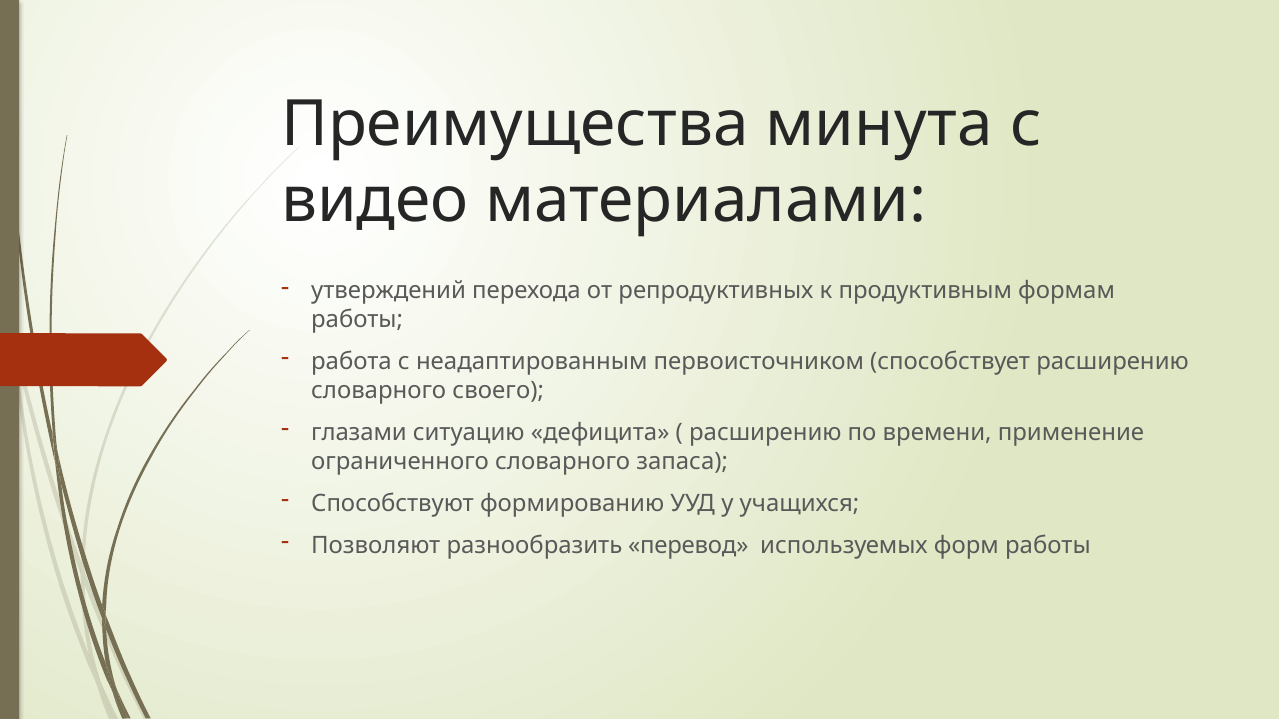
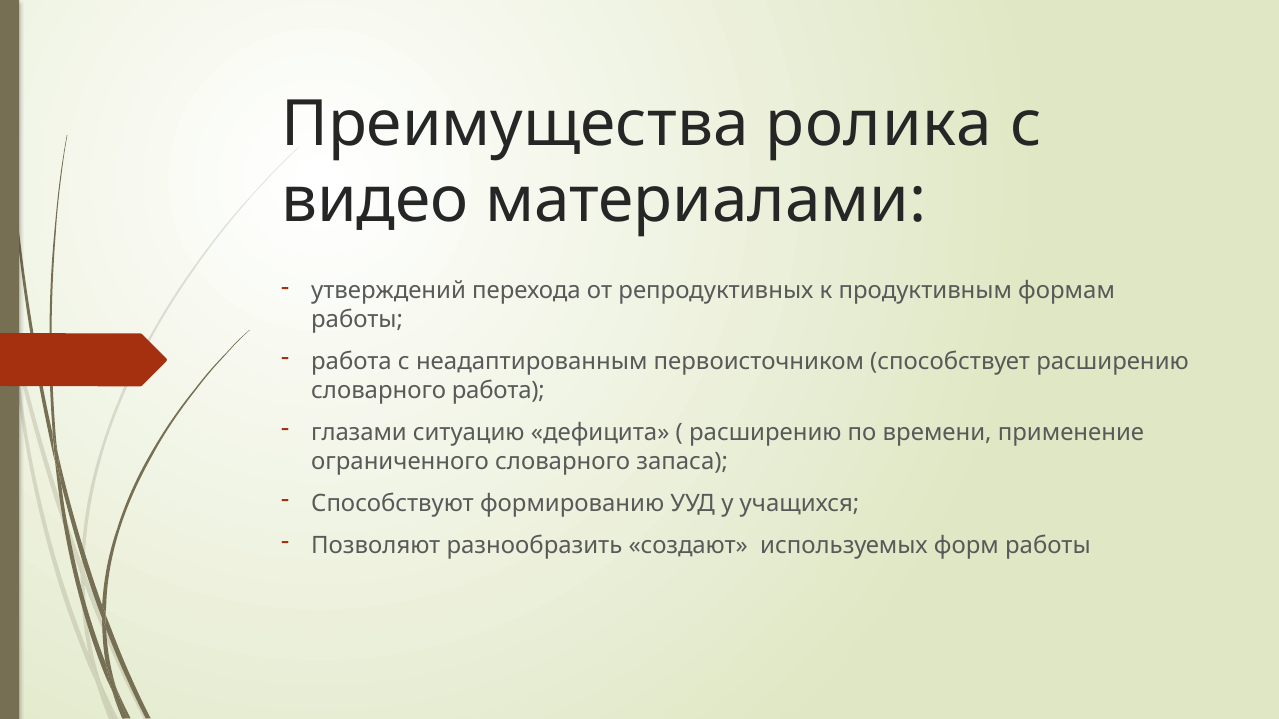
минута: минута -> ролика (879, 124)
словарного своего: своего -> работа (498, 391)
перевод: перевод -> создают (688, 546)
